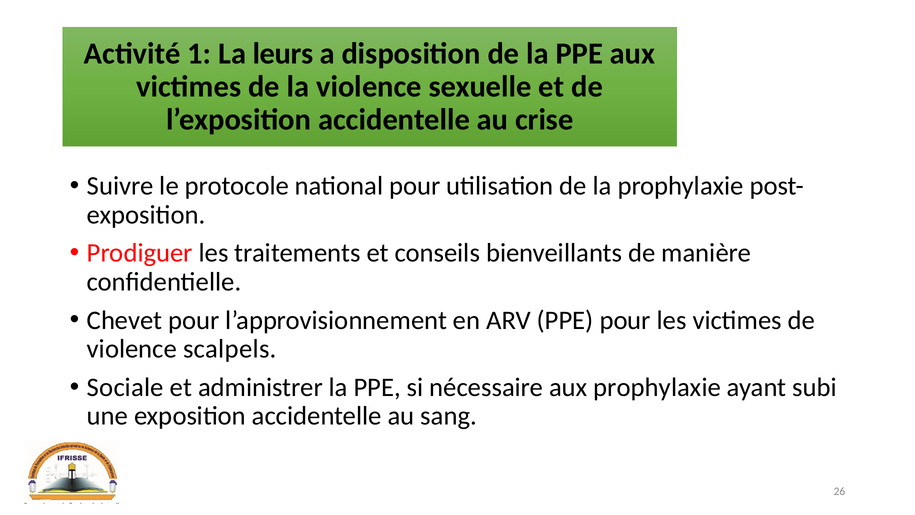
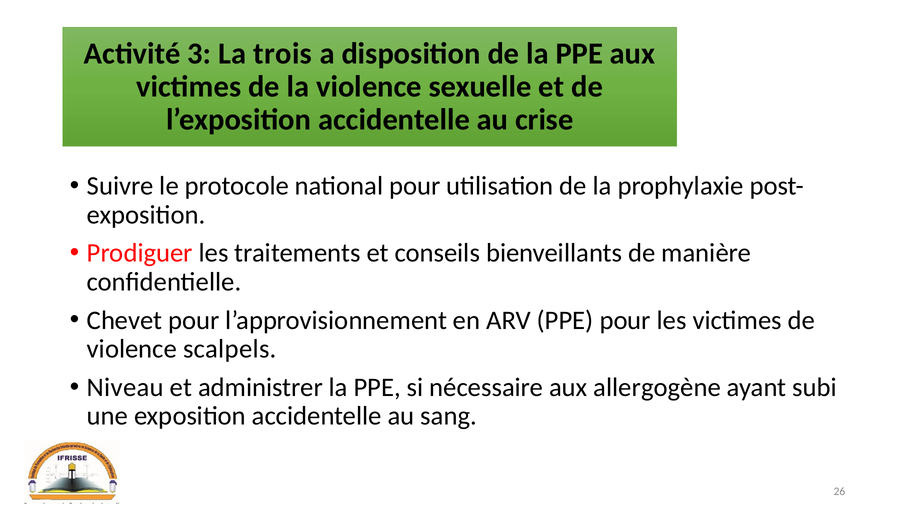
1: 1 -> 3 (199, 54)
leurs: leurs -> trois (283, 54)
Sociale: Sociale -> Niveau (125, 387)
aux prophylaxie: prophylaxie -> allergogène (657, 387)
